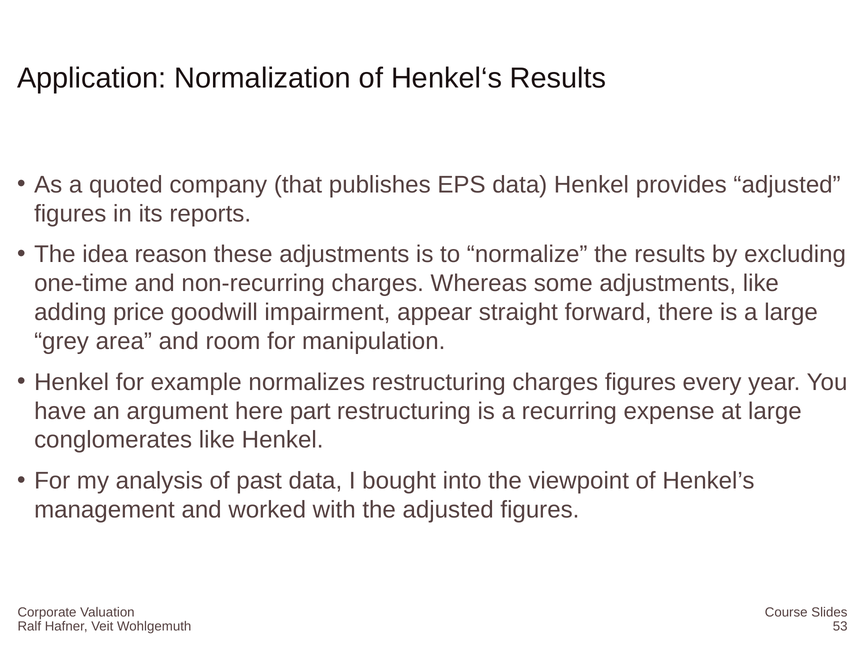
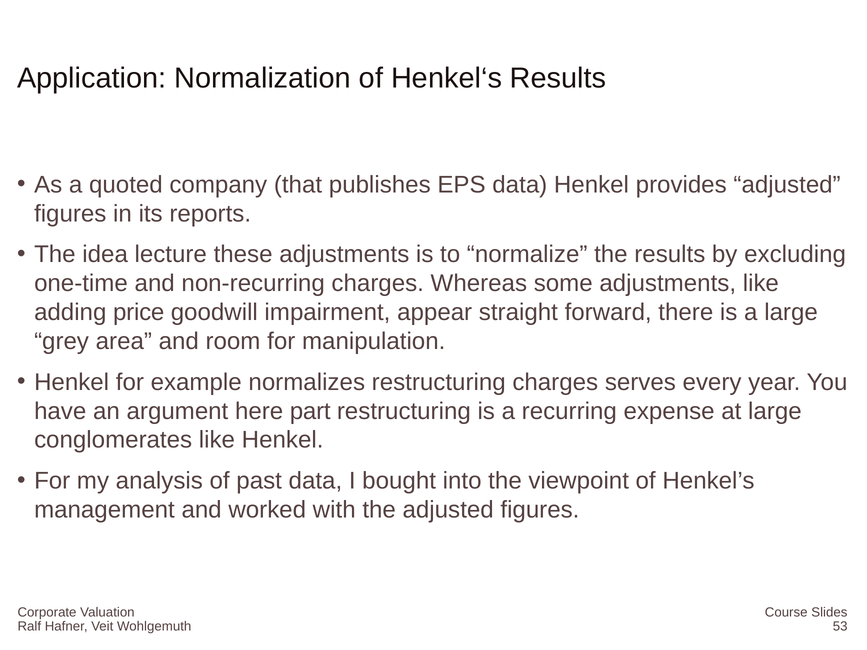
reason: reason -> lecture (171, 255)
charges figures: figures -> serves (640, 382)
